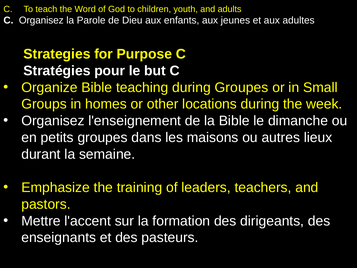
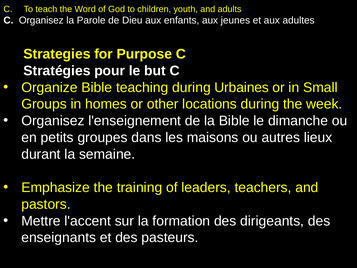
during Groupes: Groupes -> Urbaines (242, 87)
